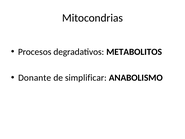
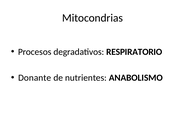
METABOLITOS: METABOLITOS -> RESPIRATORIO (134, 52)
simplificar: simplificar -> nutrientes (86, 78)
